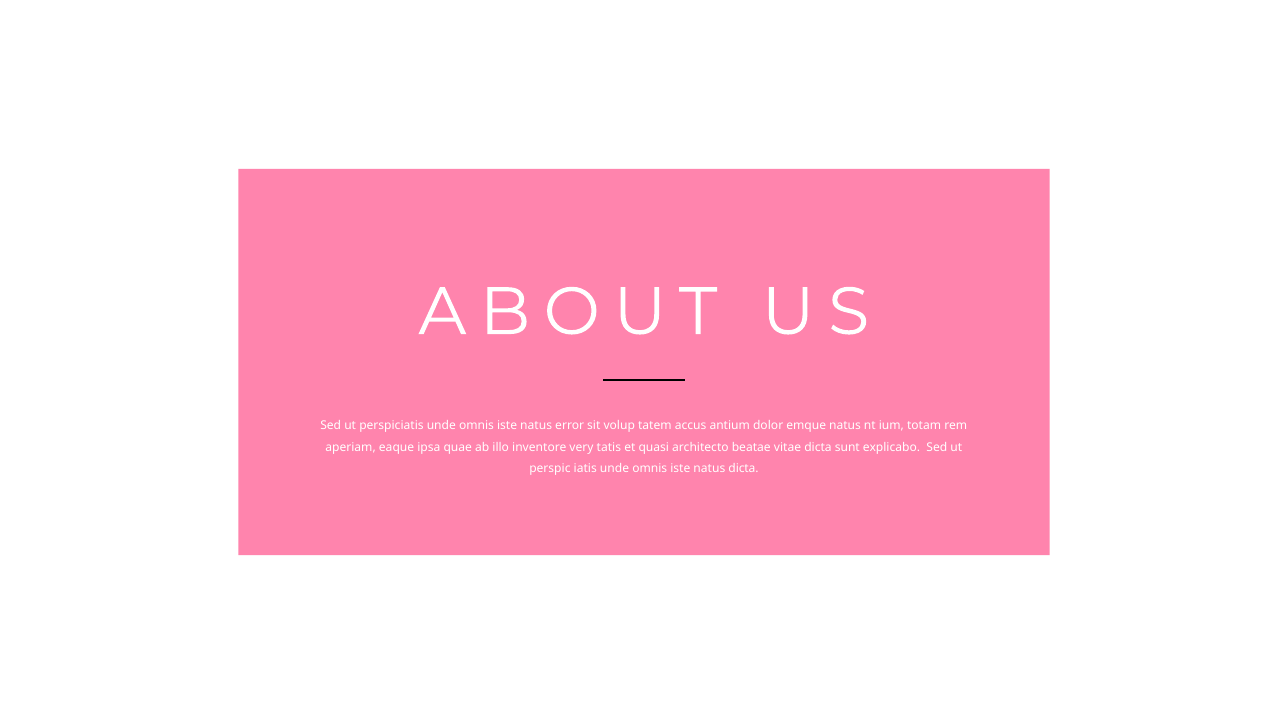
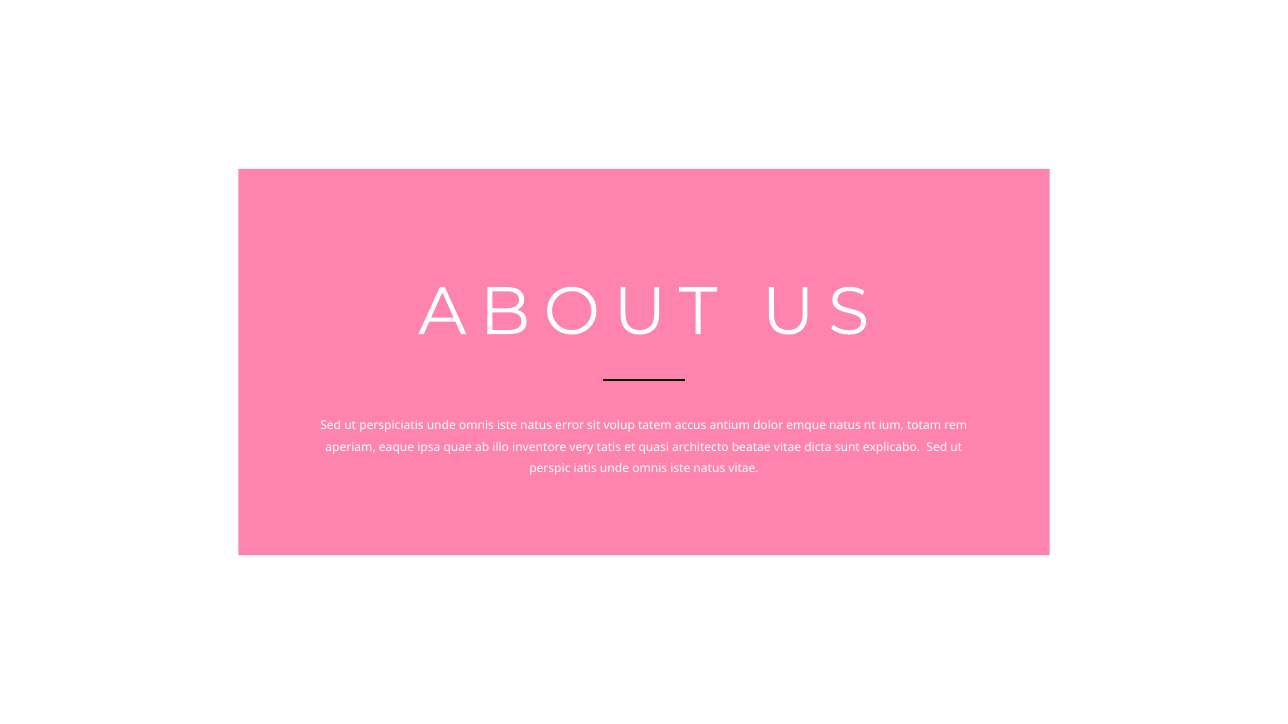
natus dicta: dicta -> vitae (744, 469)
